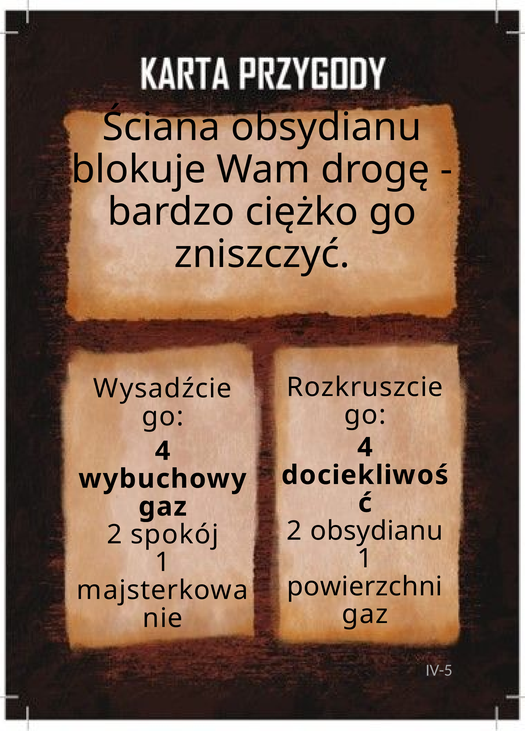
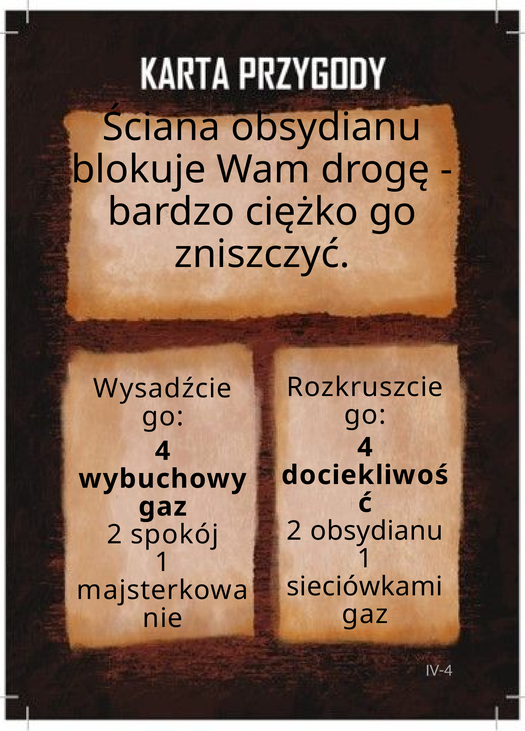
powierzchni: powierzchni -> sieciówkami (365, 586)
IV-5: IV-5 -> IV-4 (439, 670)
